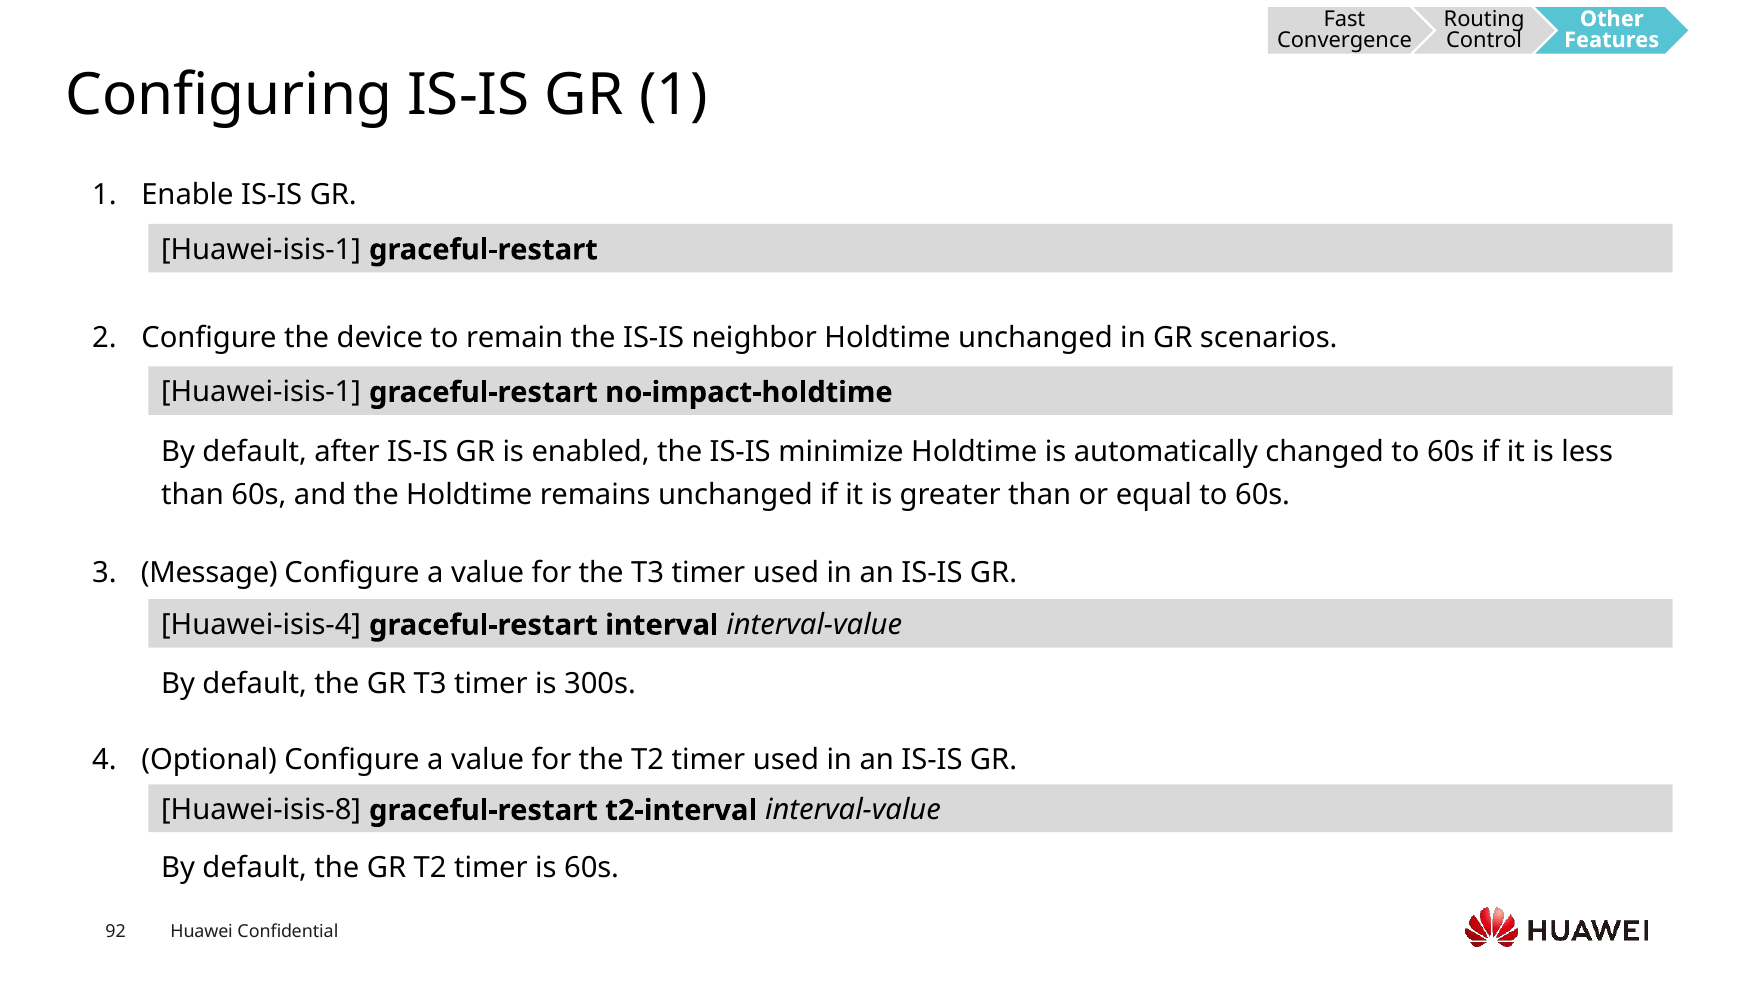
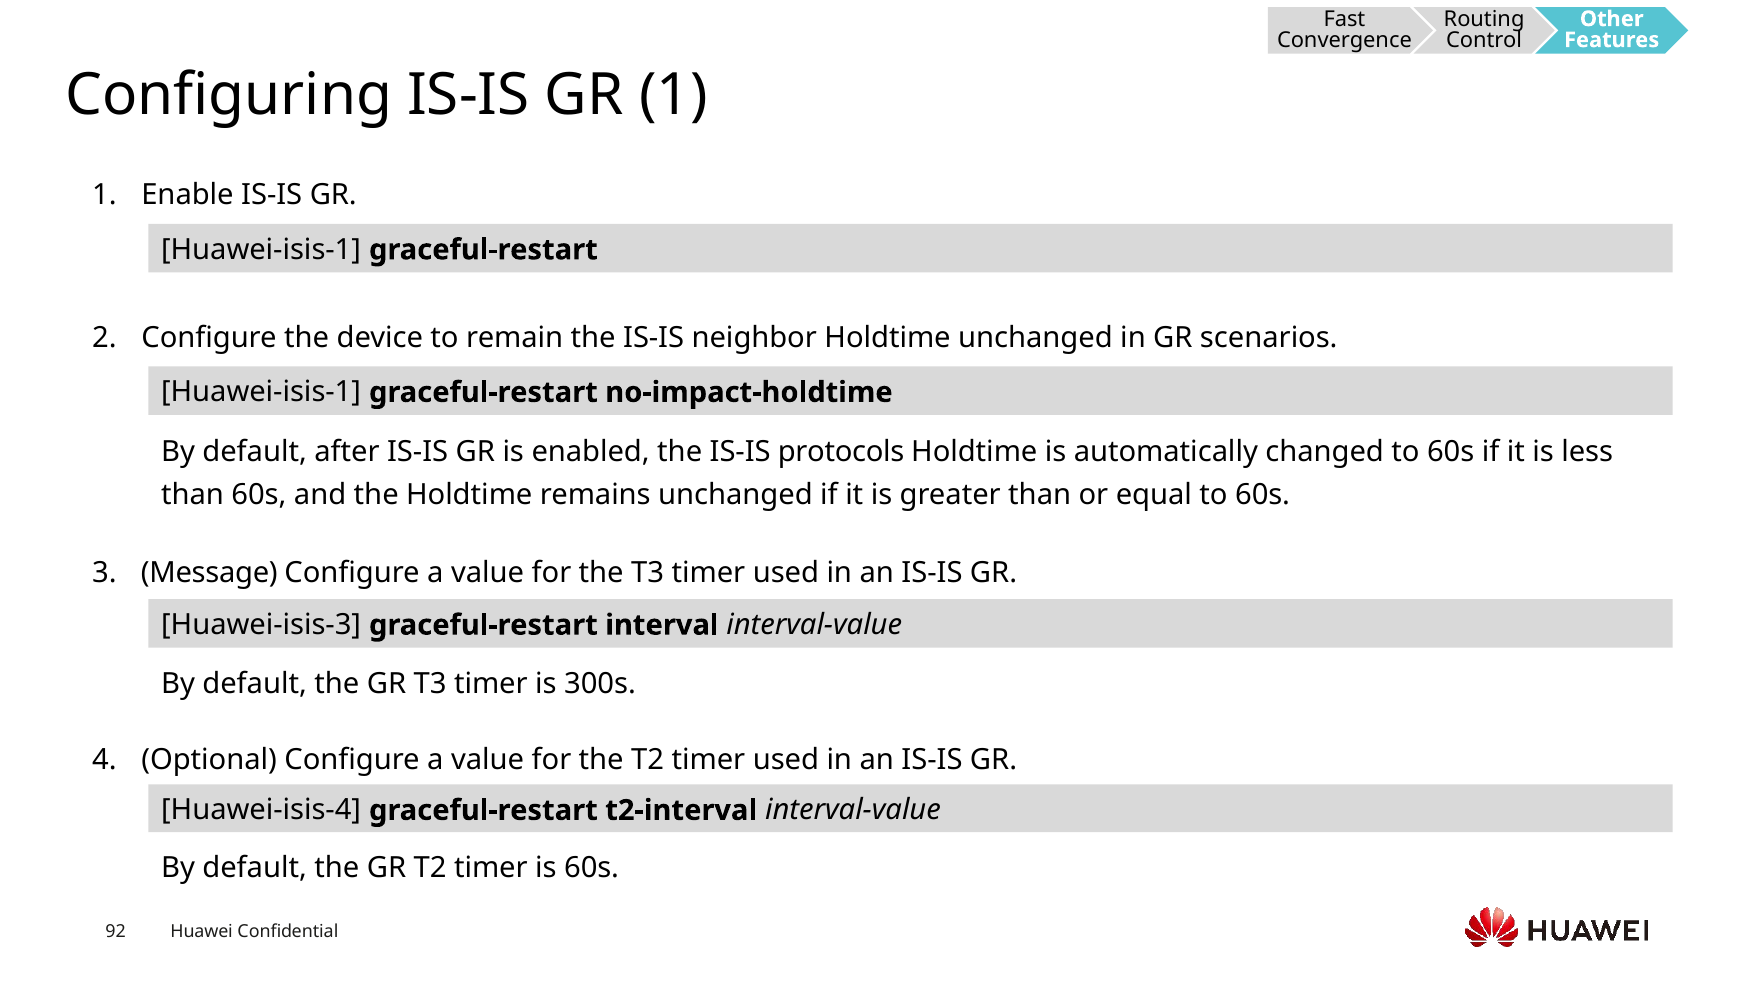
minimize: minimize -> protocols (841, 452)
Huawei-isis-4: Huawei-isis-4 -> Huawei-isis-3 (261, 625)
Huawei-isis-8: Huawei-isis-8 -> Huawei-isis-4 (261, 811)
